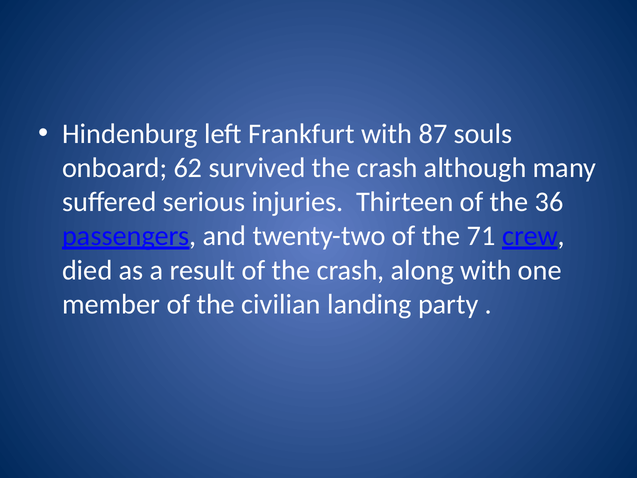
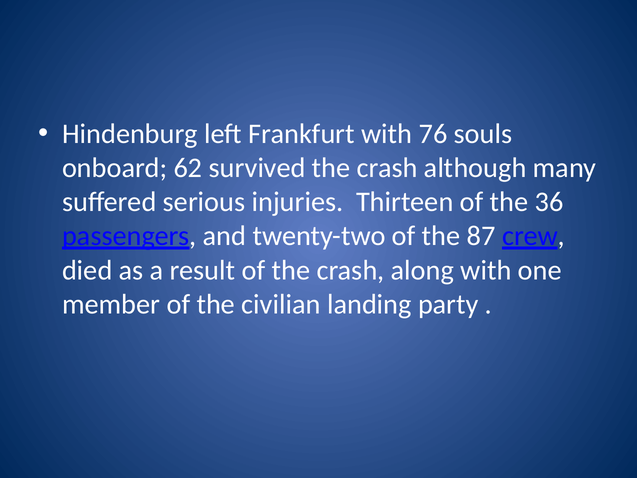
87: 87 -> 76 (433, 134)
71: 71 -> 87 (481, 236)
